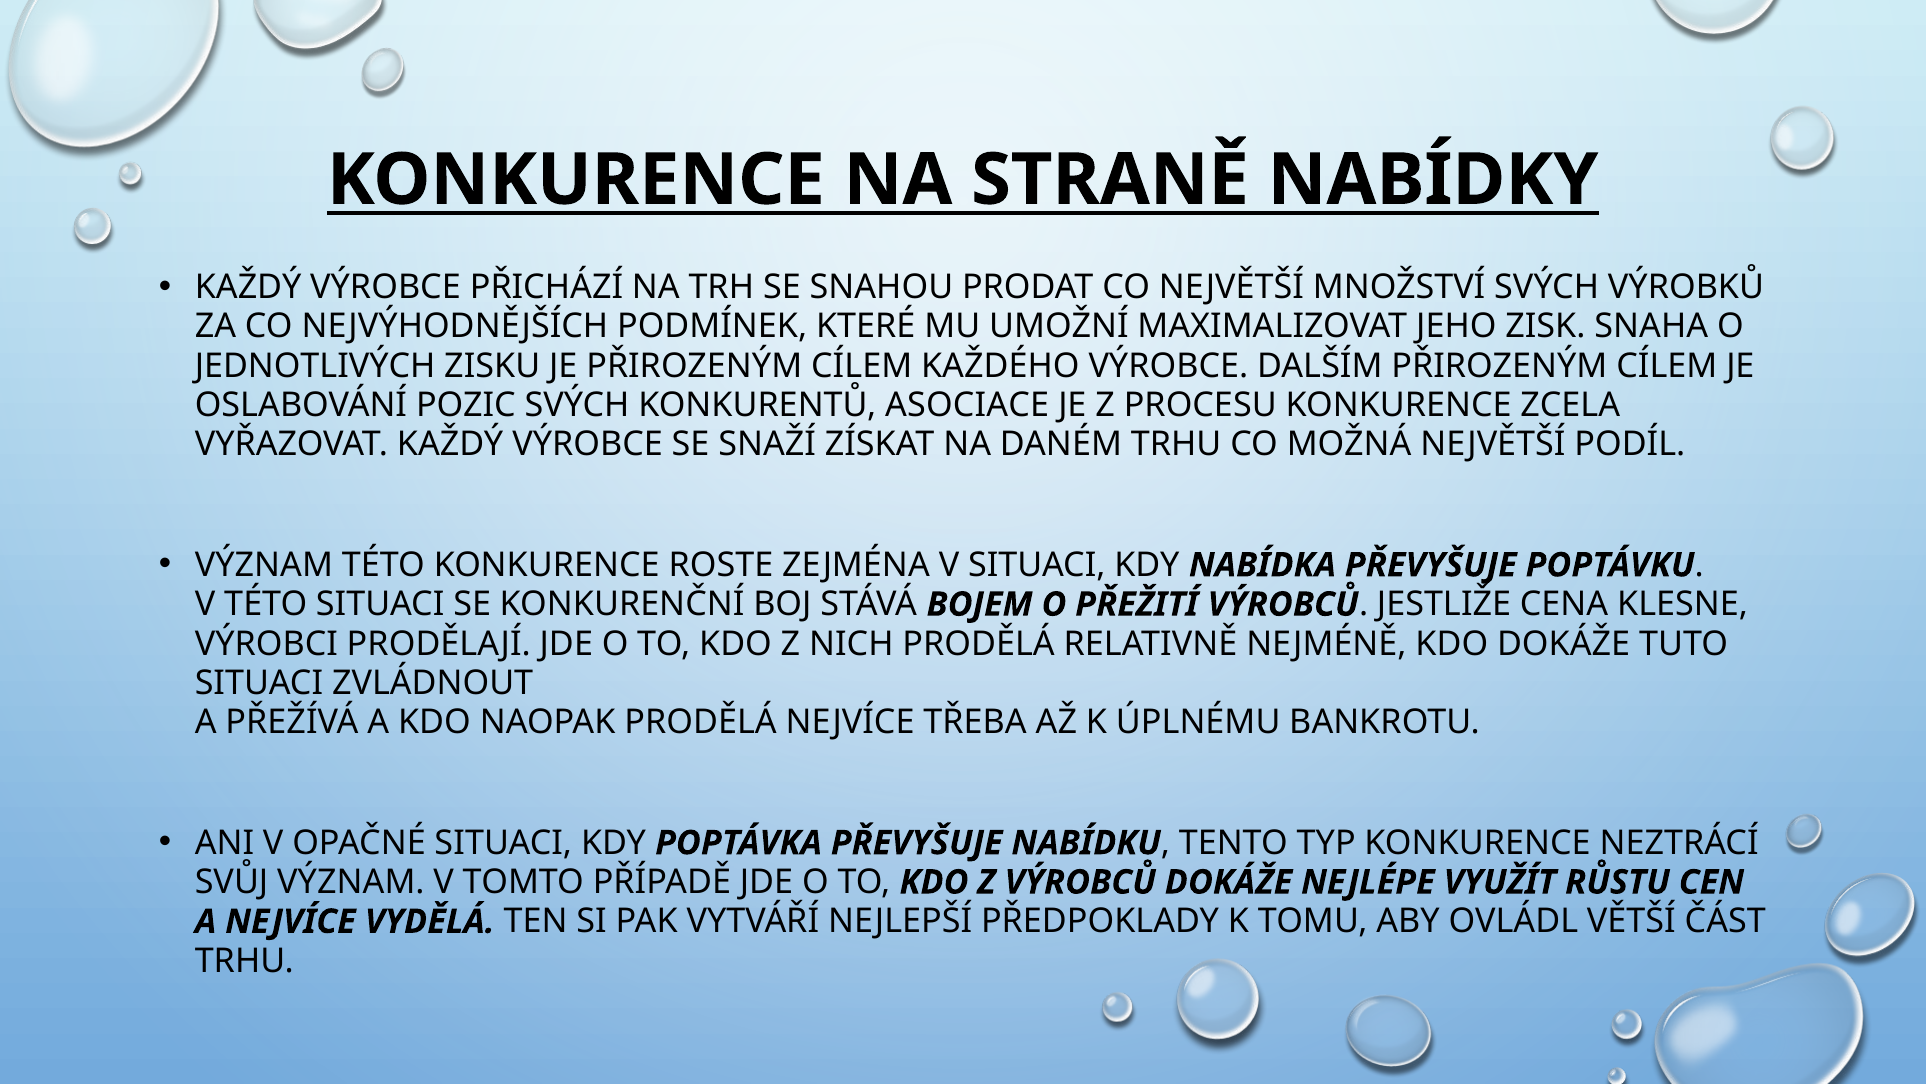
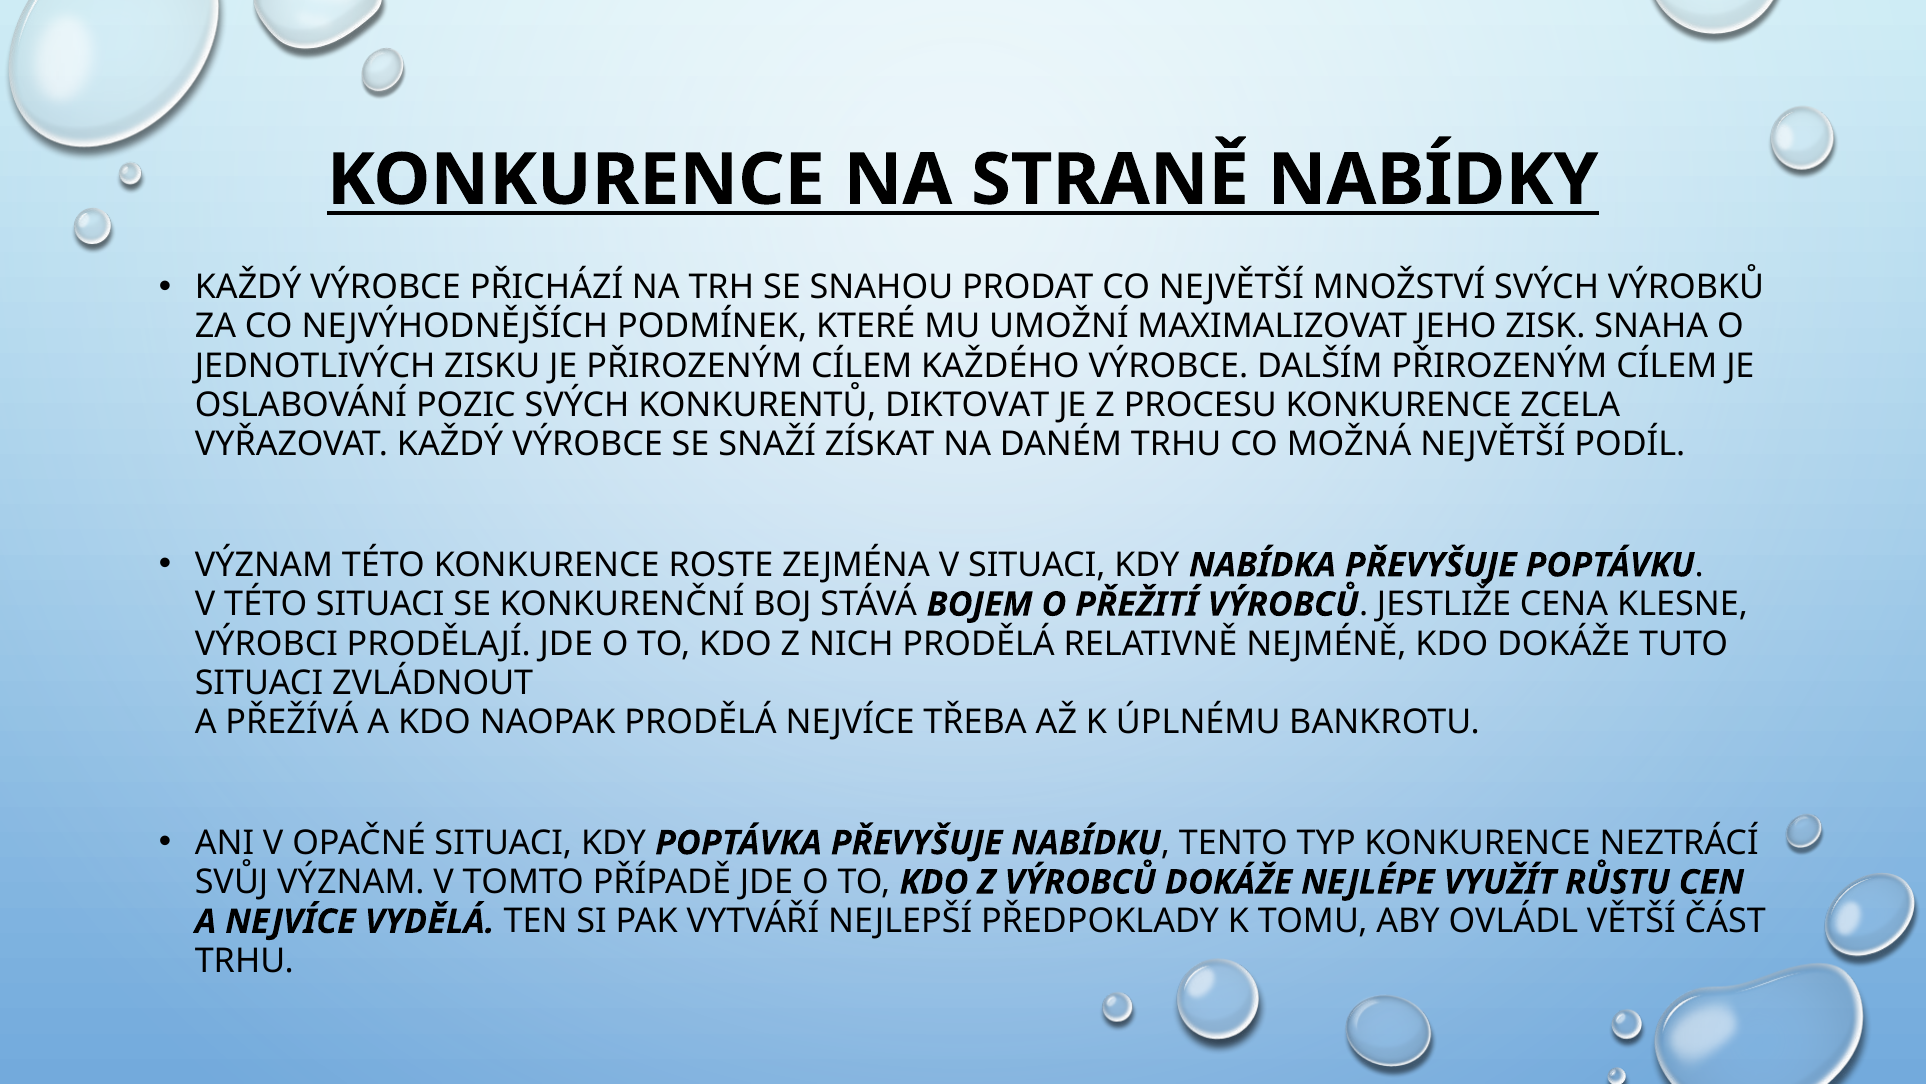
ASOCIACE: ASOCIACE -> DIKTOVAT (967, 405)
